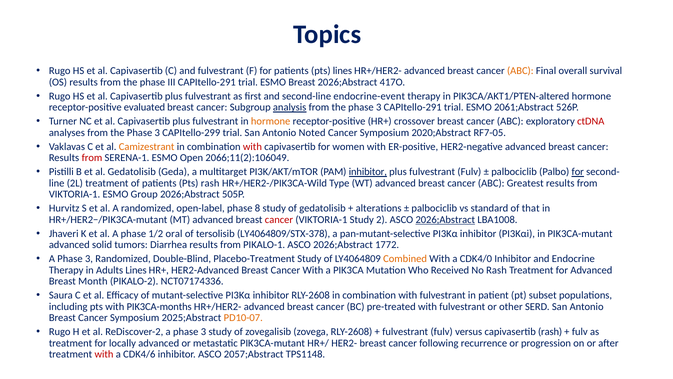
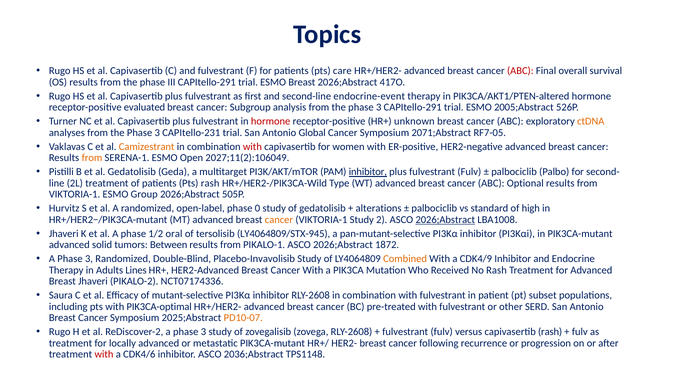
pts lines: lines -> care (342, 71)
ABC colour: orange -> red (520, 71)
analysis underline: present -> none (290, 107)
2061;Abstract: 2061;Abstract -> 2005;Abstract (524, 107)
hormone colour: orange -> red (271, 121)
crossover: crossover -> unknown (414, 121)
ctDNA colour: red -> orange (591, 121)
CAPItello-299: CAPItello-299 -> CAPItello-231 (191, 133)
Noted: Noted -> Global (312, 133)
2020;Abstract: 2020;Abstract -> 2071;Abstract (441, 133)
from colour: red -> orange (92, 158)
2066;11(2):106049: 2066;11(2):106049 -> 2027;11(2):106049 (247, 158)
for underline: present -> none (578, 172)
Greatest: Greatest -> Optional (525, 183)
8: 8 -> 0 (258, 208)
that: that -> high (531, 208)
cancer colour: red -> orange (279, 219)
LY4064809/STX-378: LY4064809/STX-378 -> LY4064809/STX-945 (284, 233)
Diarrhea: Diarrhea -> Between (169, 245)
1772: 1772 -> 1872 (387, 245)
Placebo-Treatment: Placebo-Treatment -> Placebo-Invavolisib (254, 259)
CDK4/0: CDK4/0 -> CDK4/9 (476, 259)
Breast Month: Month -> Jhaveri (93, 281)
PIK3CA-months: PIK3CA-months -> PIK3CA-optimal (159, 306)
2057;Abstract: 2057;Abstract -> 2036;Abstract (254, 354)
